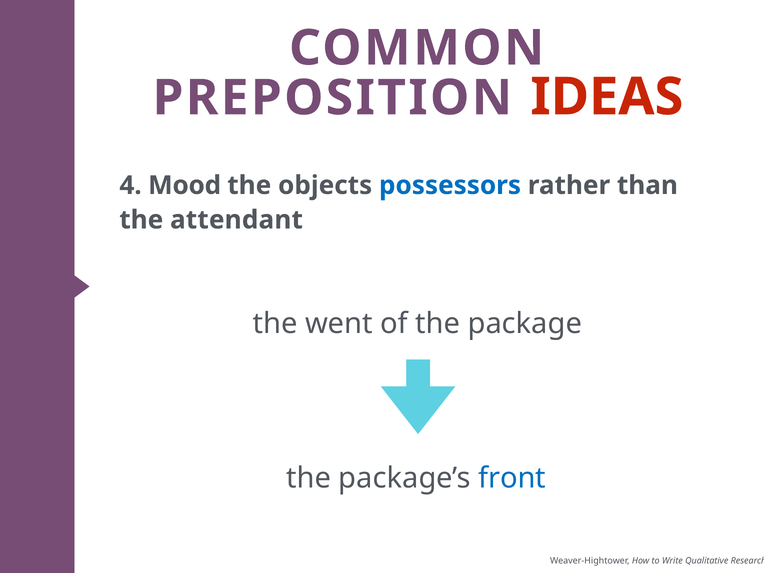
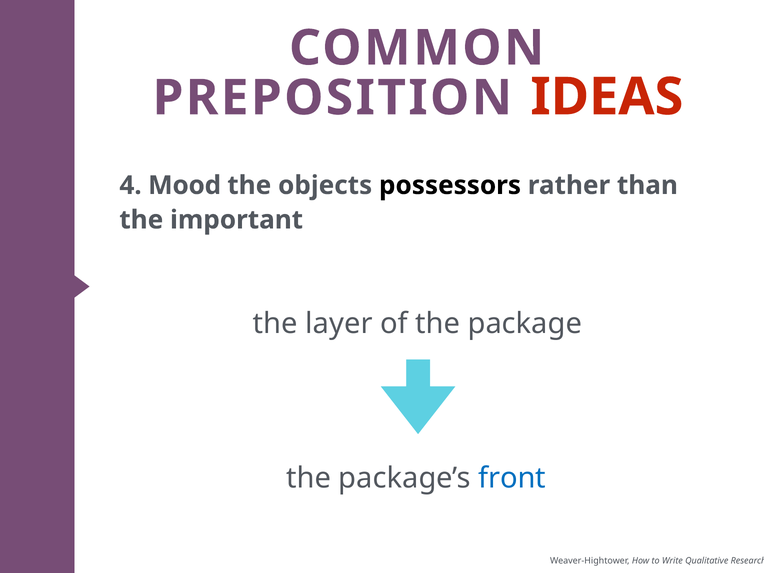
possessors colour: blue -> black (450, 185)
attendant: attendant -> important (237, 220)
went: went -> layer (339, 324)
